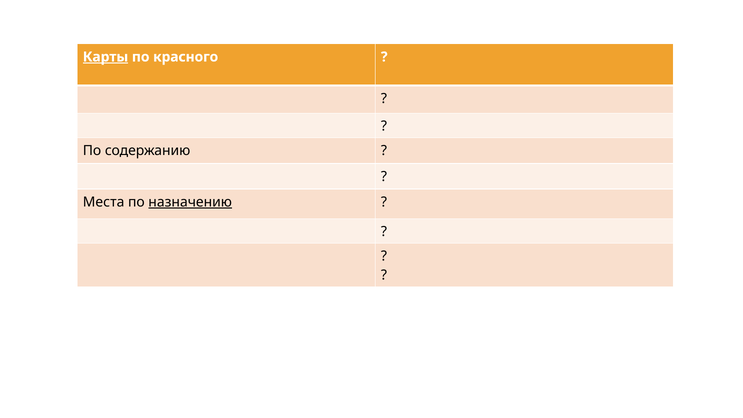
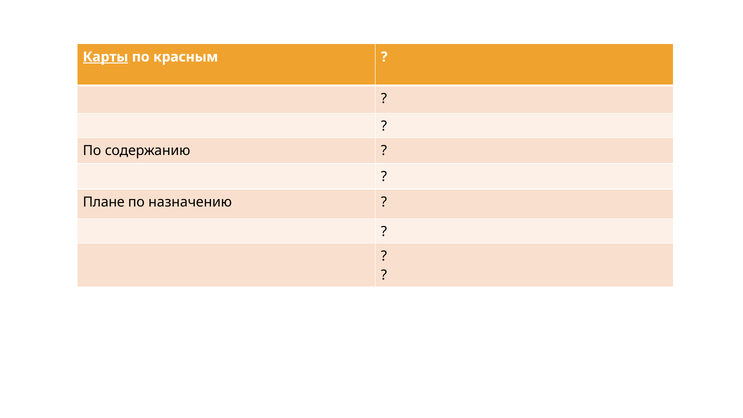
красного: красного -> красным (186, 57)
Места: Места -> Плане (104, 202)
назначению underline: present -> none (190, 202)
